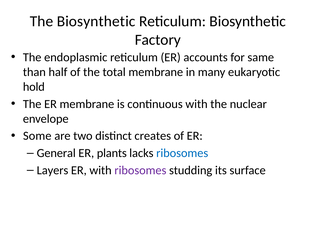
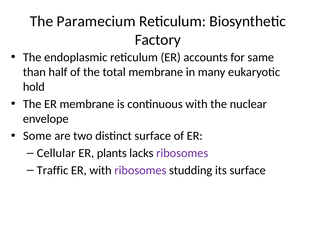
The Biosynthetic: Biosynthetic -> Paramecium (96, 21)
distinct creates: creates -> surface (153, 136)
General: General -> Cellular (56, 153)
ribosomes colour: blue -> purple (182, 153)
Layers: Layers -> Traffic (53, 170)
